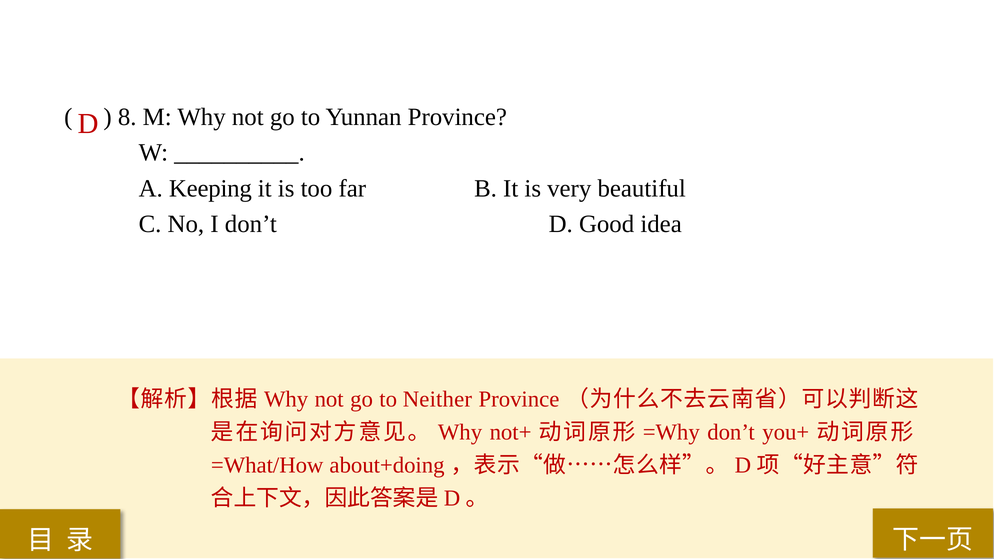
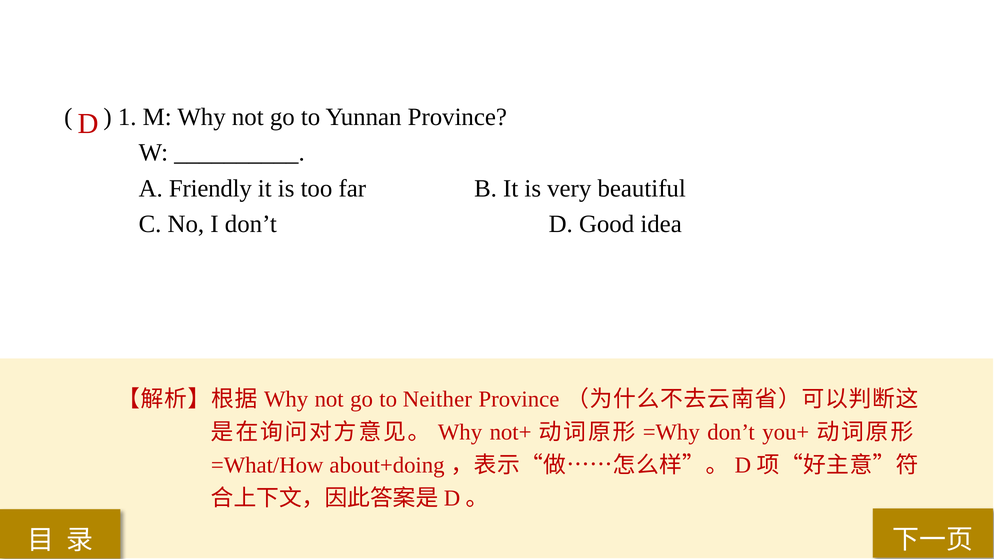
8: 8 -> 1 (127, 117)
Keeping: Keeping -> Friendly (210, 188)
